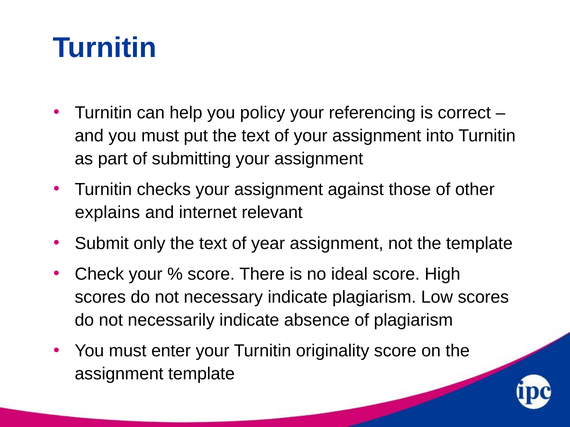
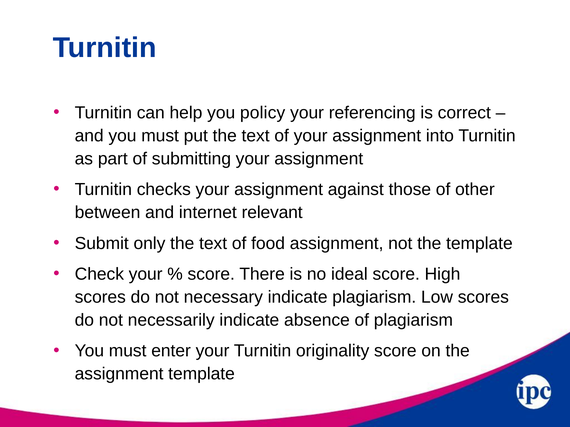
explains: explains -> between (108, 213)
year: year -> food (268, 244)
